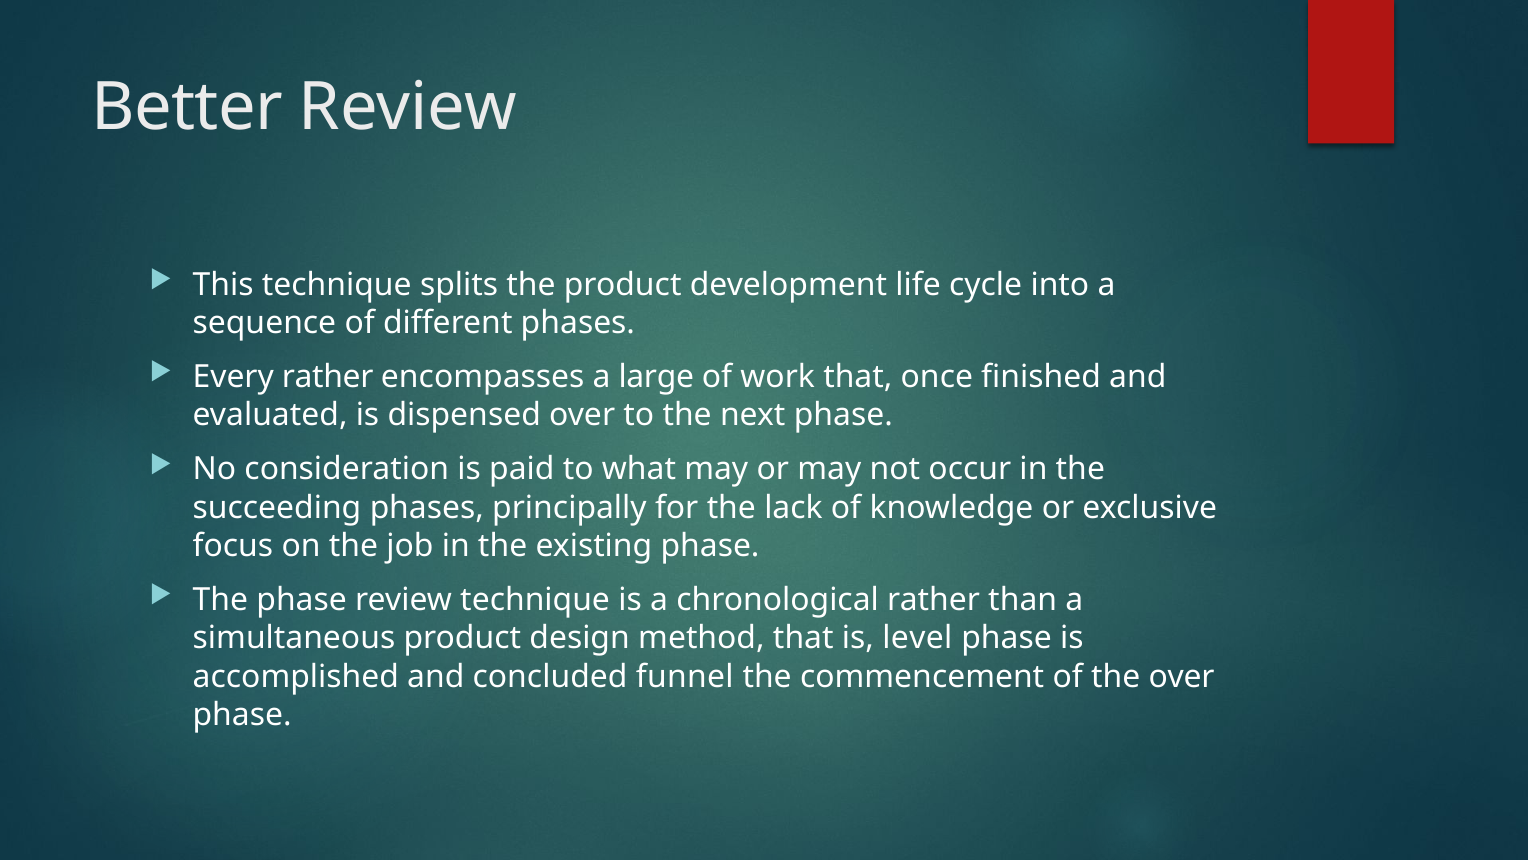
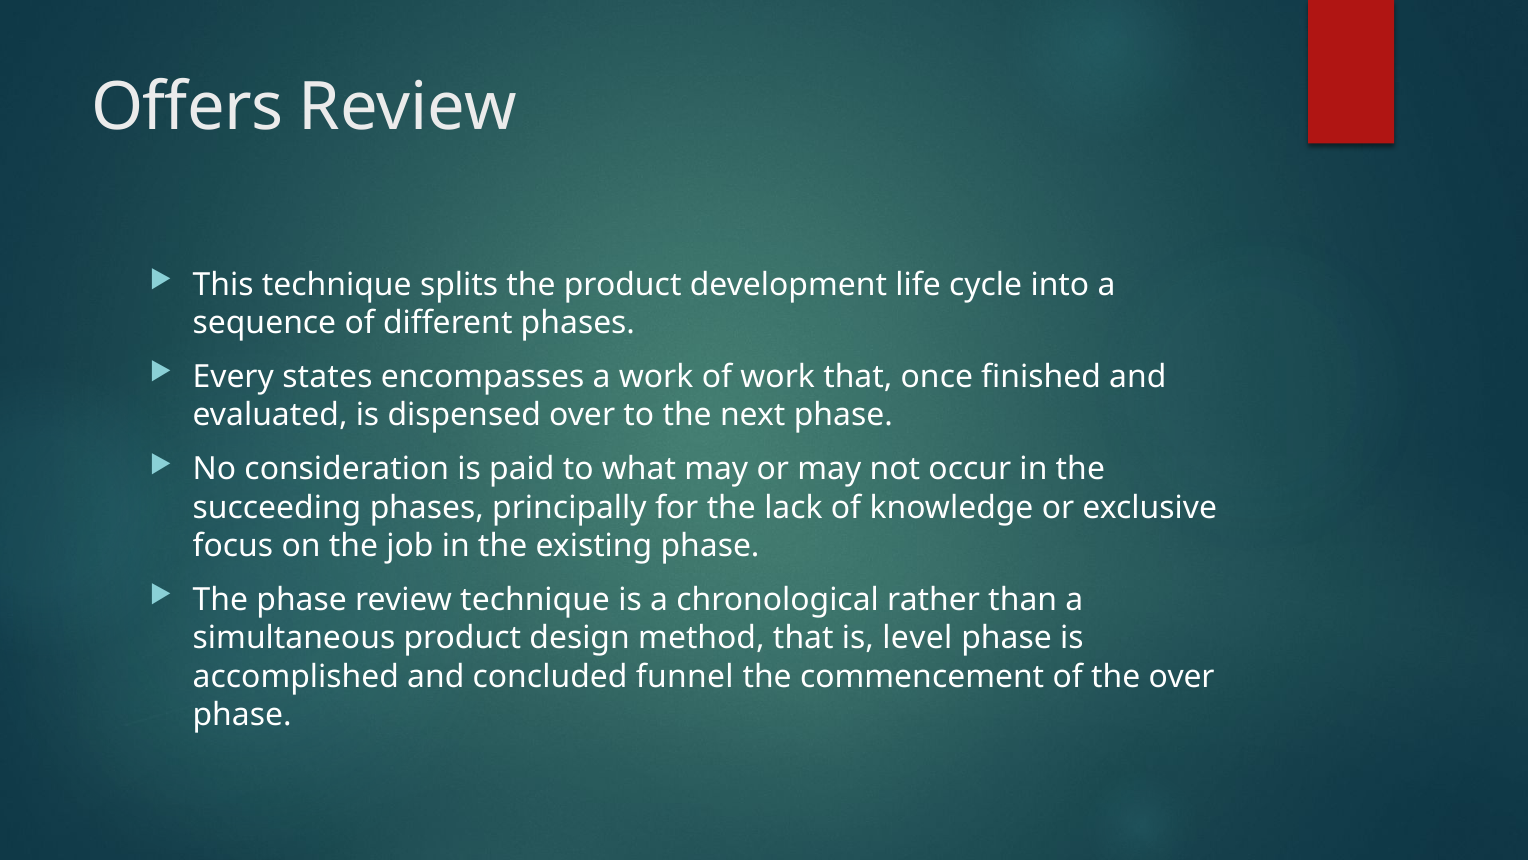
Better: Better -> Offers (187, 107)
Every rather: rather -> states (327, 377)
a large: large -> work (656, 377)
